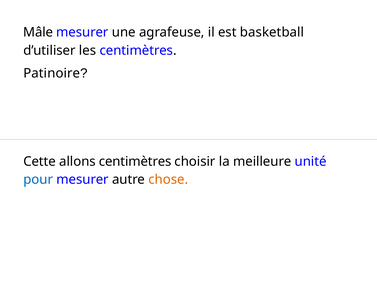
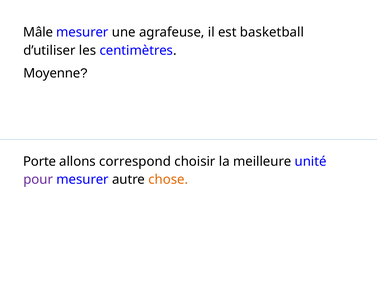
Patinoire: Patinoire -> Moyenne (52, 73)
Cette: Cette -> Porte (40, 161)
allons centimètres: centimètres -> correspond (135, 161)
pour colour: blue -> purple (38, 179)
